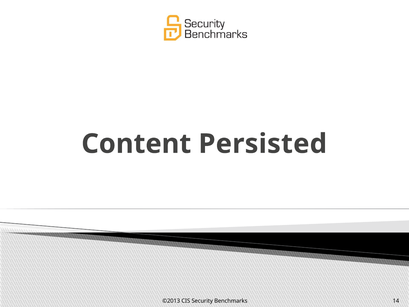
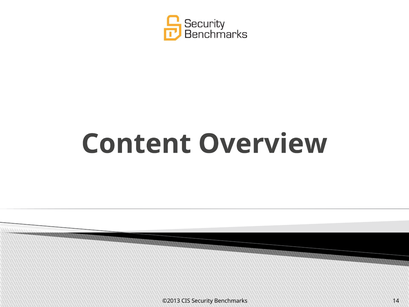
Persisted: Persisted -> Overview (263, 144)
